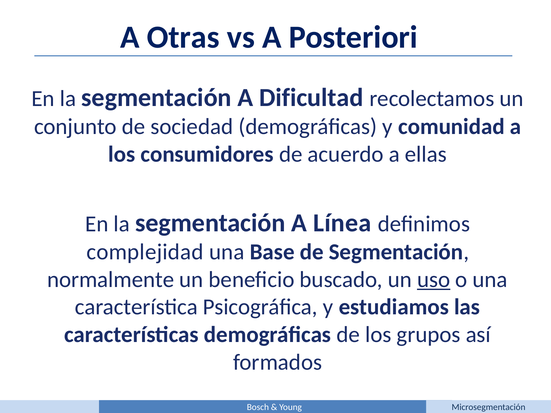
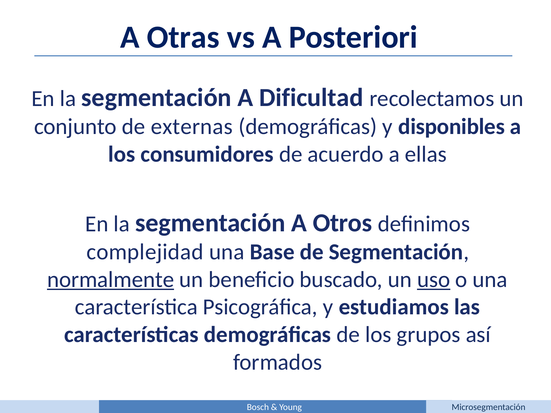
sociedad: sociedad -> externas (192, 127)
comunidad: comunidad -> disponibles (452, 127)
Línea: Línea -> Otros (342, 223)
normalmente underline: none -> present (111, 280)
